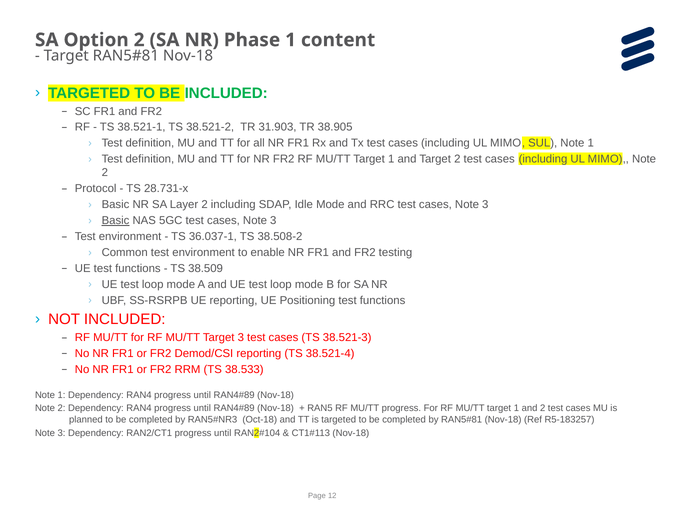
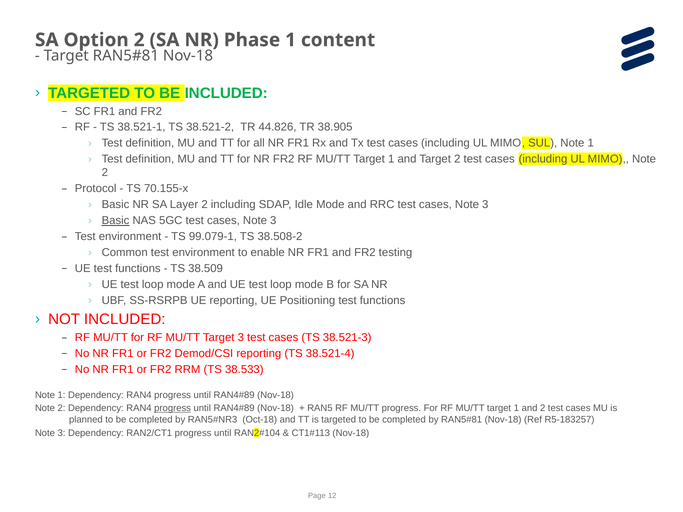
31.903: 31.903 -> 44.826 (278, 127)
28.731-x: 28.731-x -> 70.155-x (166, 189)
36.037-1: 36.037-1 -> 99.079-1 (213, 237)
progress underline: none -> present (173, 408)
